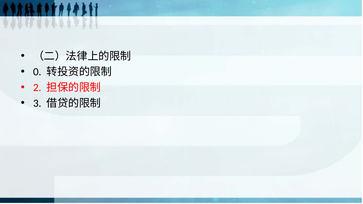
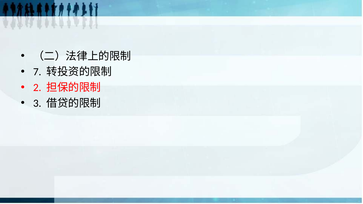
0: 0 -> 7 (37, 72)
